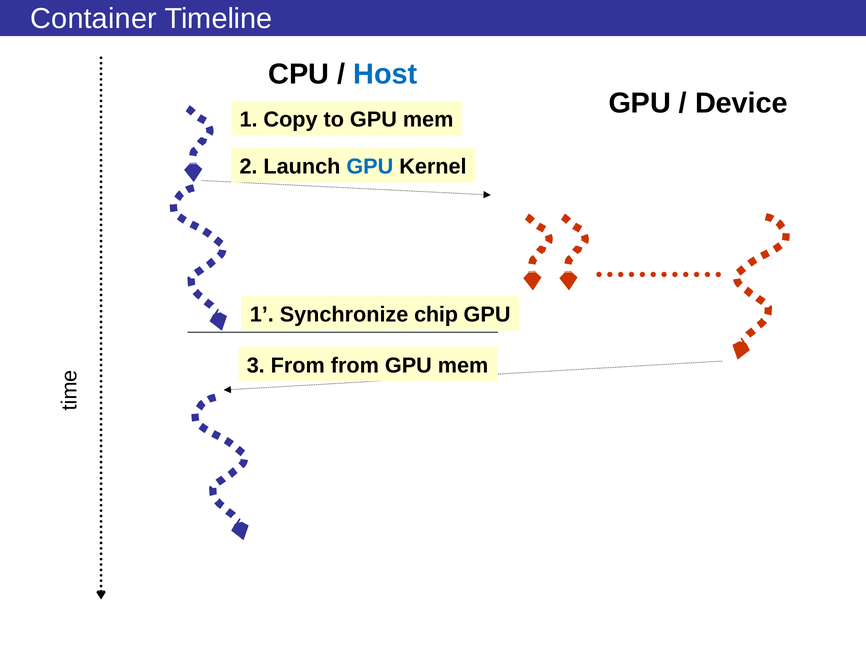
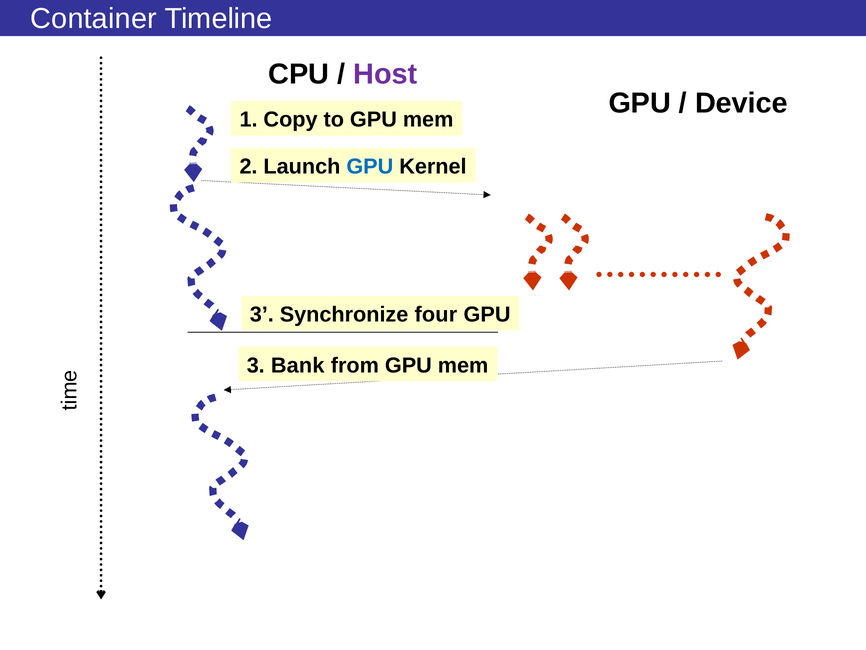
Host colour: blue -> purple (385, 74)
1: 1 -> 3 (262, 315)
chip: chip -> four (436, 315)
3 From: From -> Bank (298, 365)
